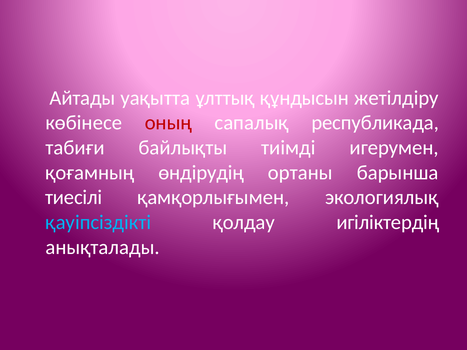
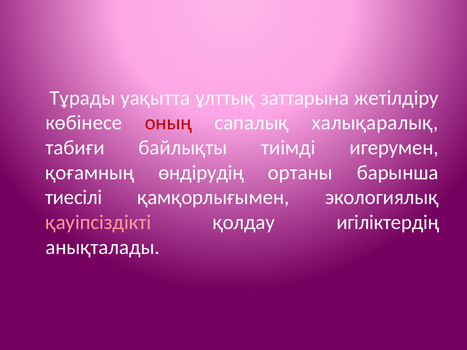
Айтады: Айтады -> Тұрады (82, 98)
құндысын: құндысын -> заттарына (305, 98)
республикада: республикада -> халықаралық (375, 123)
қауіпсіздікті colour: light blue -> pink (98, 223)
